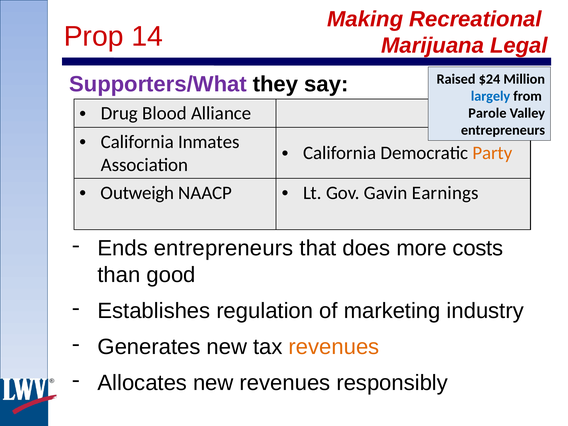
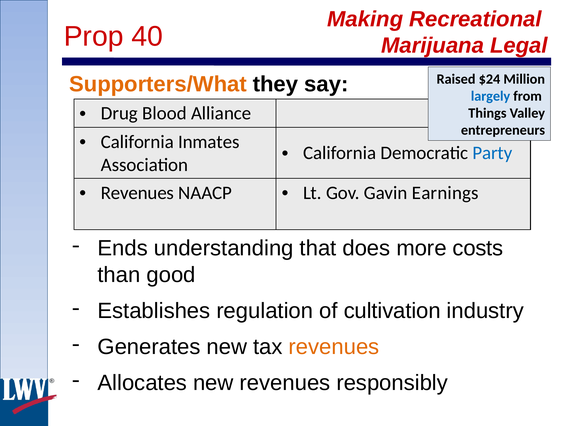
14: 14 -> 40 (147, 36)
Supporters/What colour: purple -> orange (158, 84)
Parole: Parole -> Things (487, 113)
Party colour: orange -> blue (492, 153)
Outweigh: Outweigh -> Revenues (137, 193)
Ends entrepreneurs: entrepreneurs -> understanding (224, 248)
marketing: marketing -> cultivation (392, 311)
